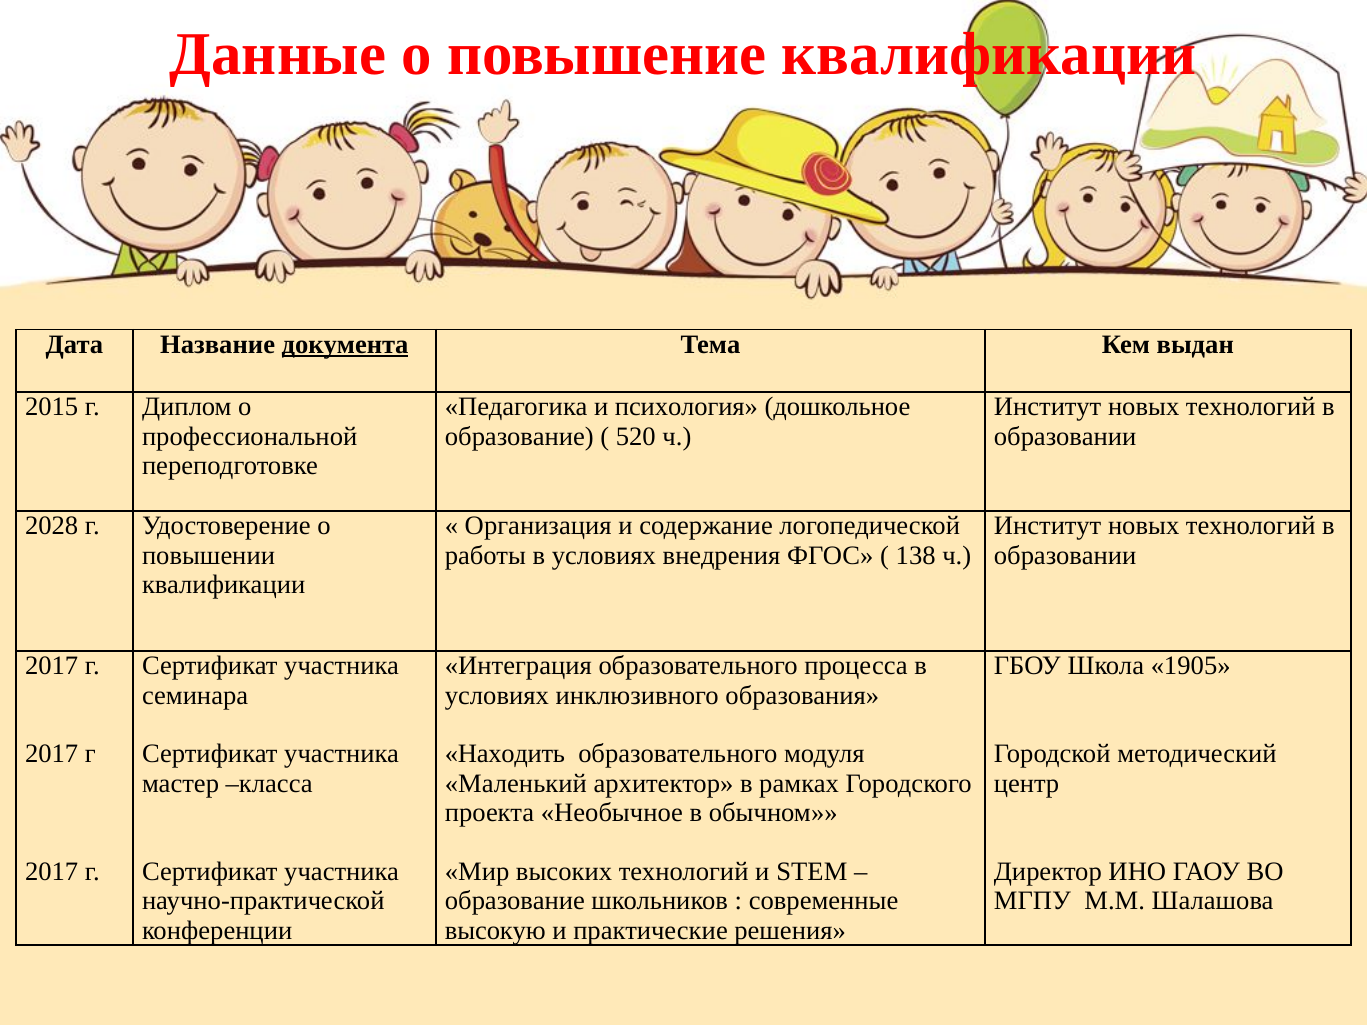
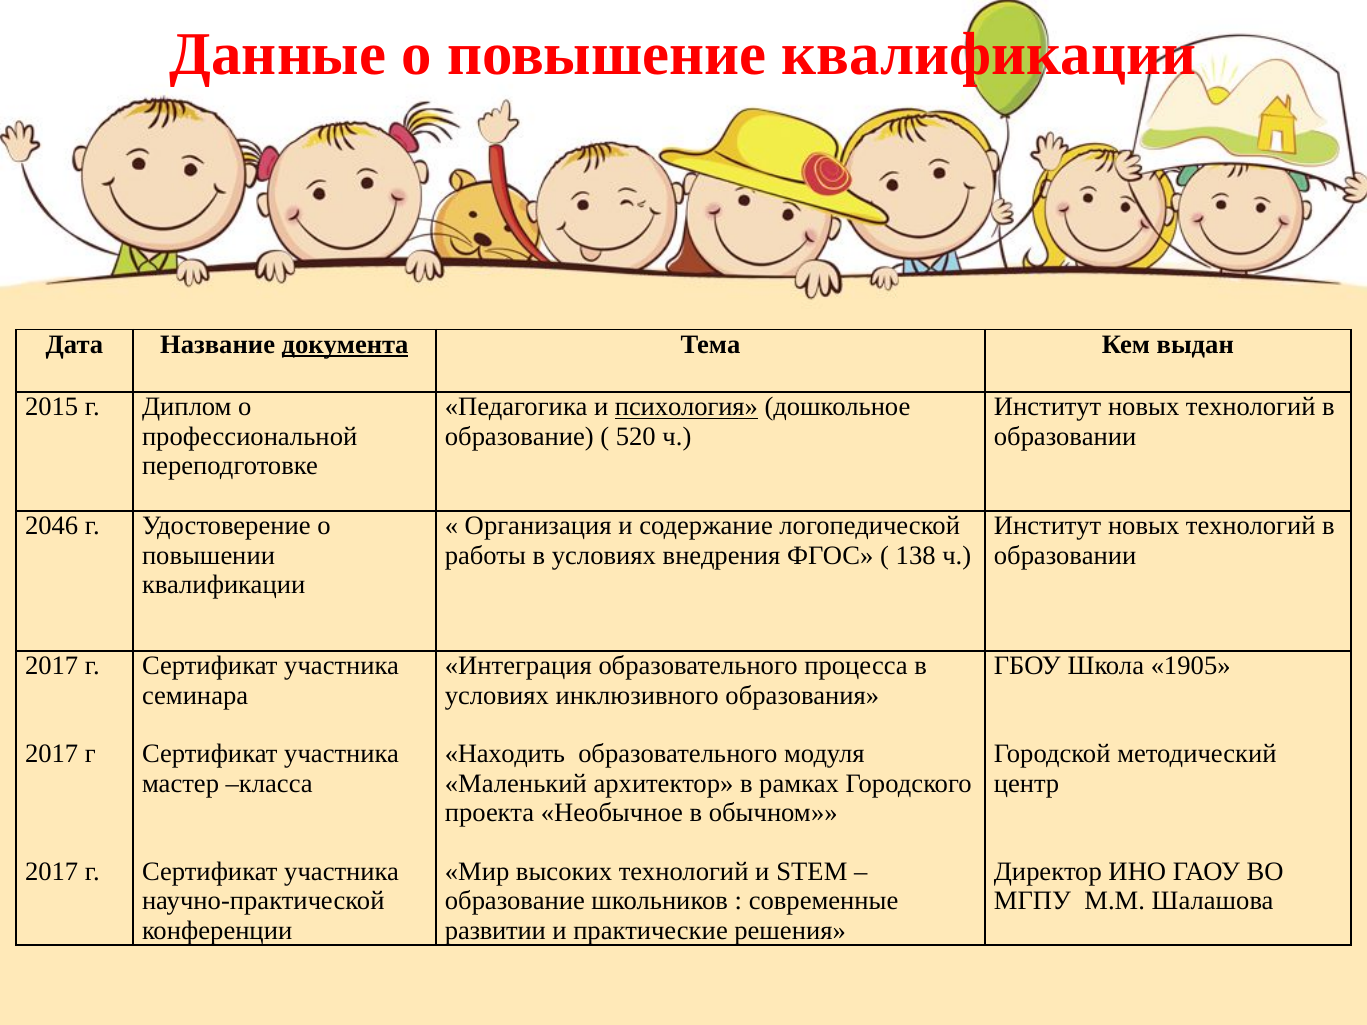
психология underline: none -> present (686, 407)
2028: 2028 -> 2046 (52, 526)
высокую: высокую -> развитии (495, 931)
